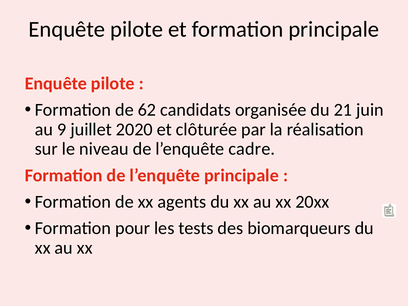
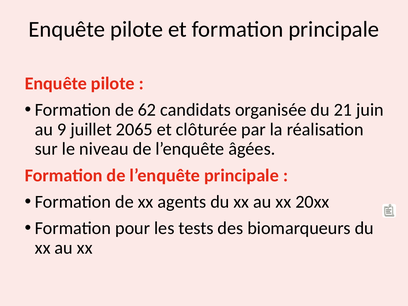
2020: 2020 -> 2065 (134, 129)
cadre: cadre -> âgées (252, 149)
